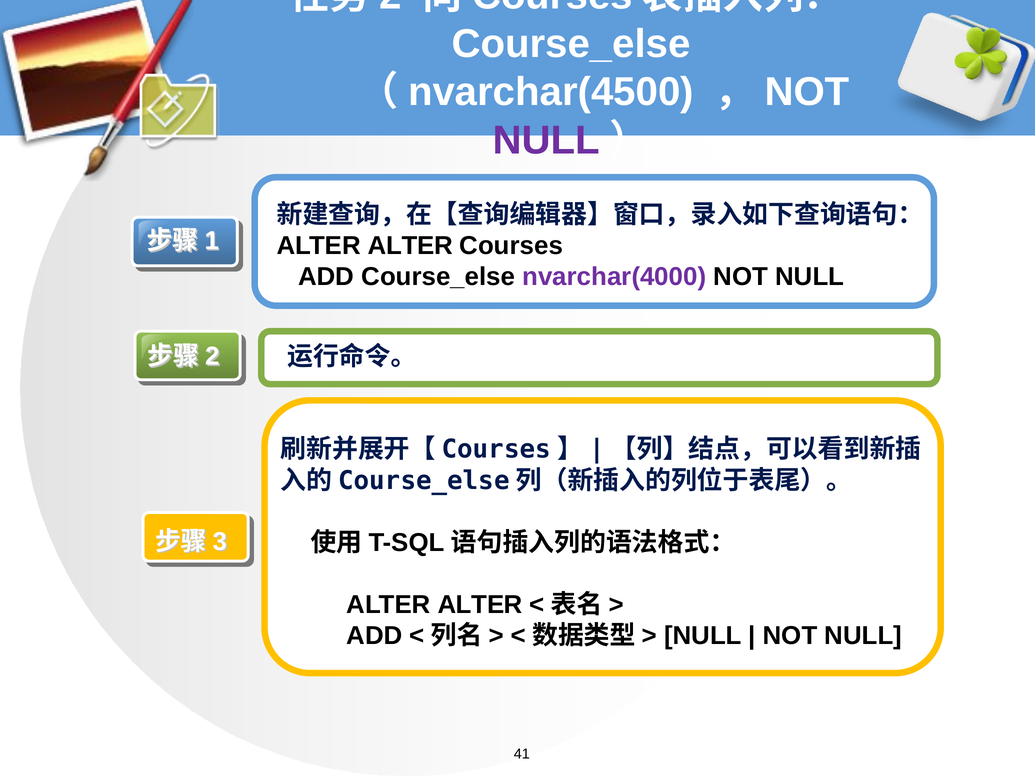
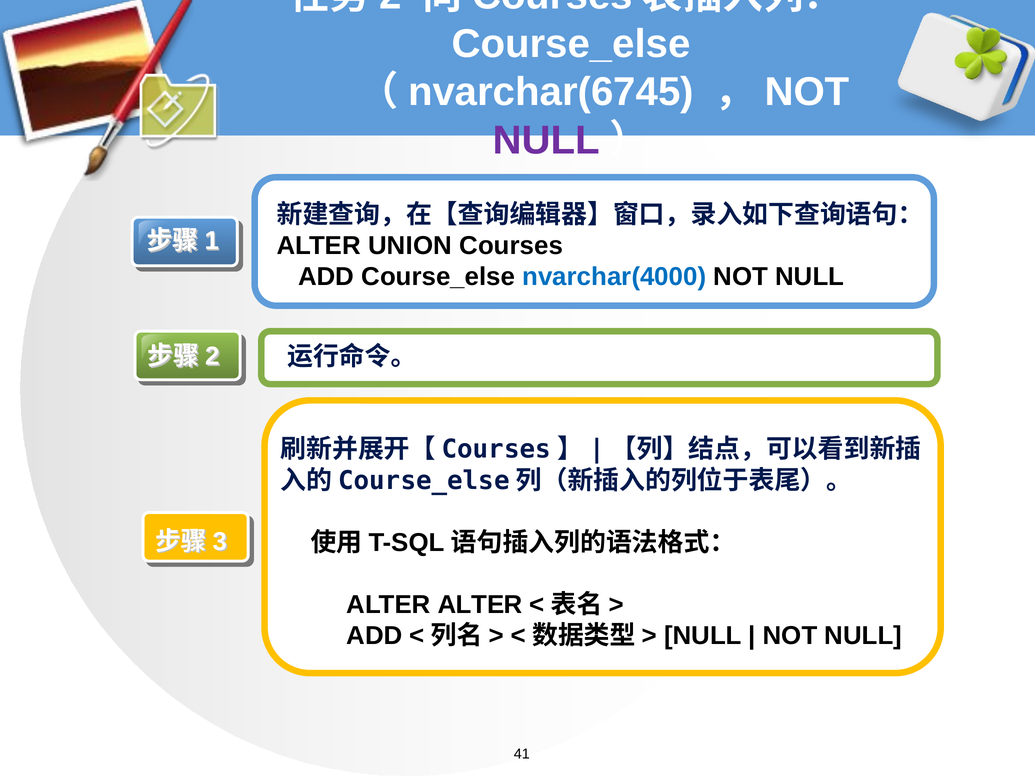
nvarchar(4500: nvarchar(4500 -> nvarchar(6745 (551, 92)
ALTER: ALTER -> UNION (410, 246)
nvarchar(4000 colour: purple -> blue (614, 277)
